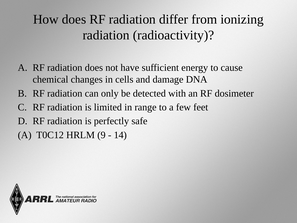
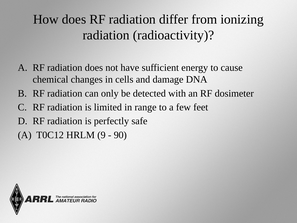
14: 14 -> 90 (120, 135)
